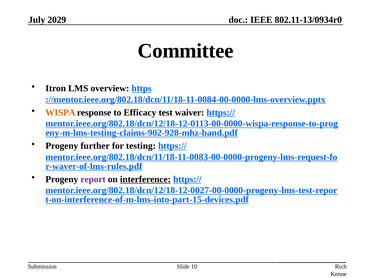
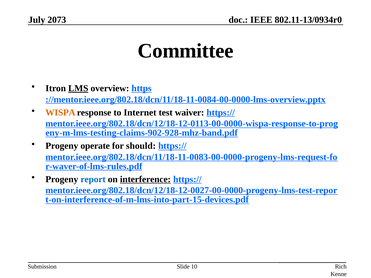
2029: 2029 -> 2073 (57, 20)
LMS underline: none -> present (78, 88)
Efficacy: Efficacy -> Internet (140, 113)
further: further -> operate (95, 146)
testing: testing -> should (141, 146)
report colour: purple -> blue (93, 179)
